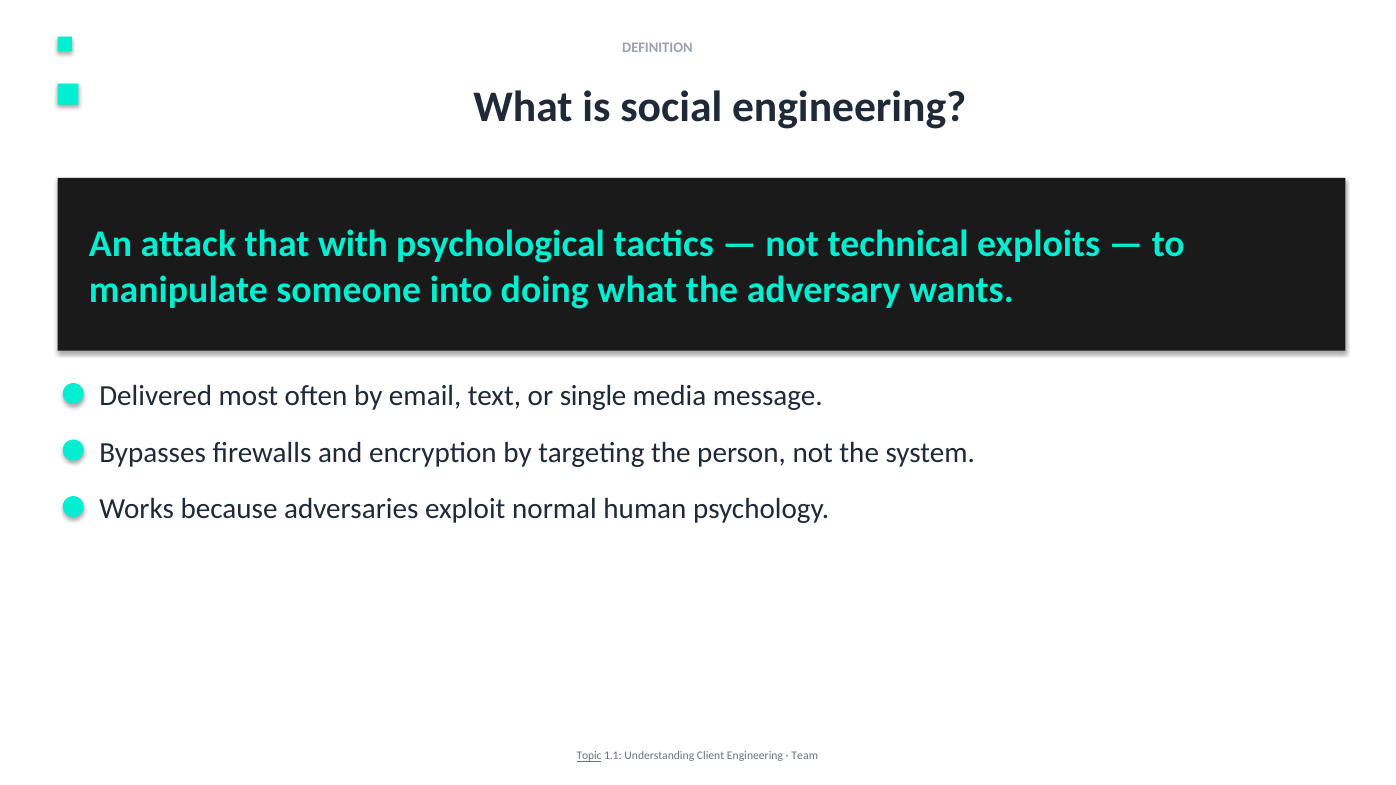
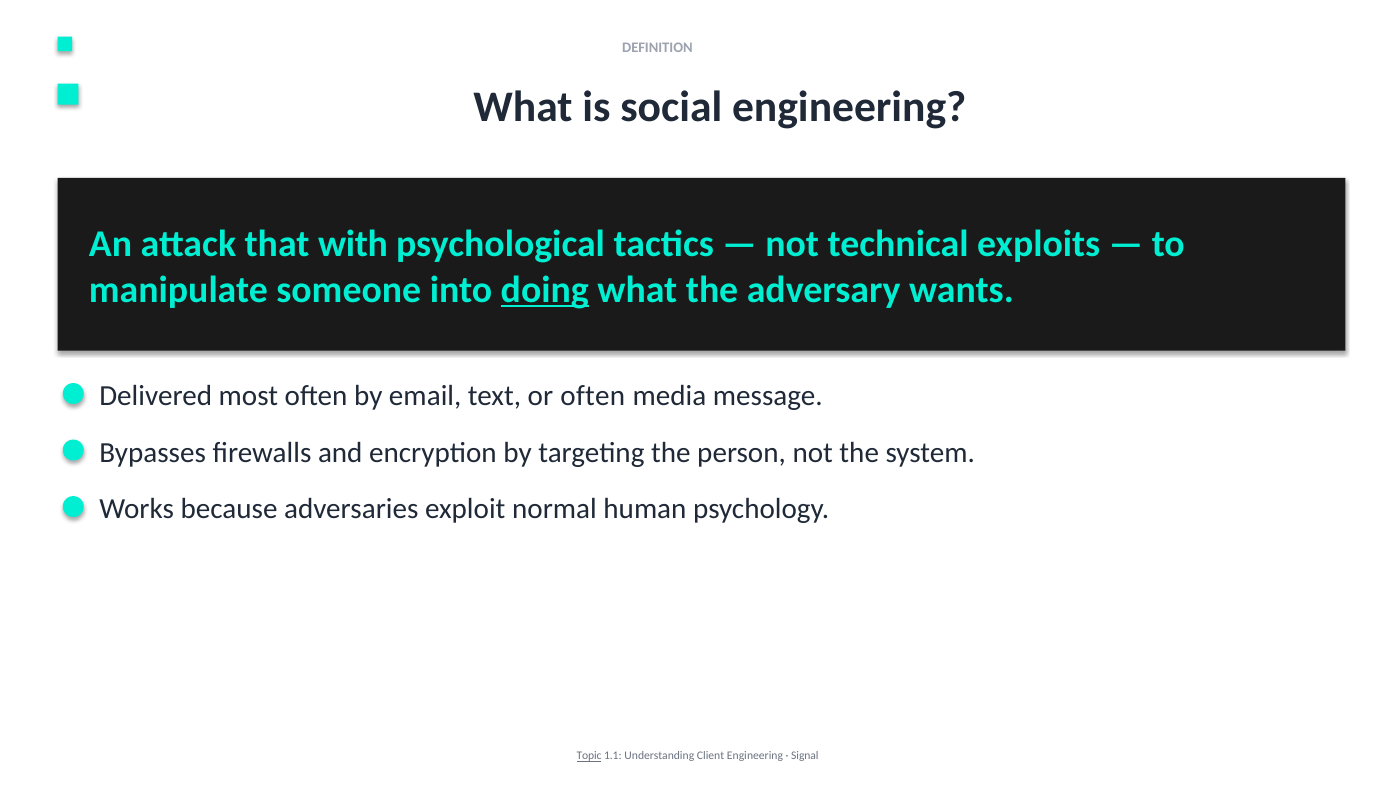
doing underline: none -> present (545, 290)
or single: single -> often (593, 396)
Team: Team -> Signal (805, 756)
